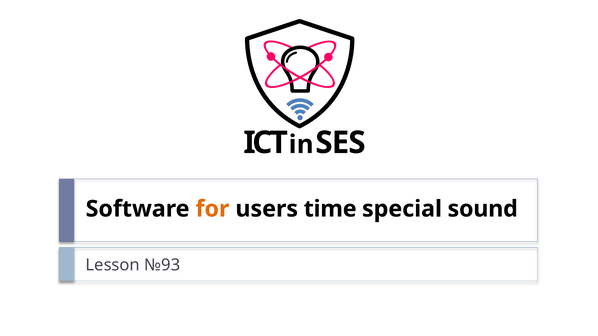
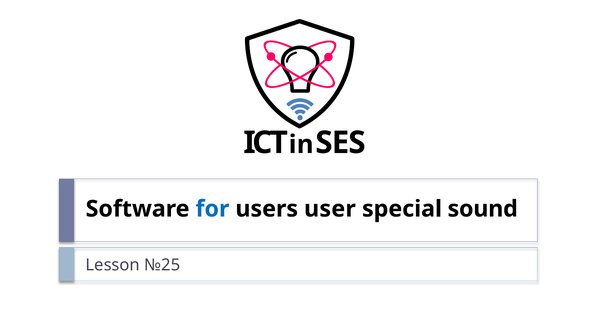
for colour: orange -> blue (212, 209)
time: time -> user (330, 209)
№93: №93 -> №25 (162, 265)
